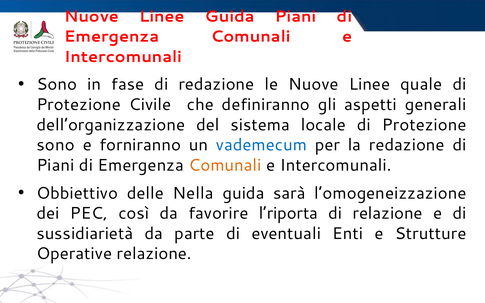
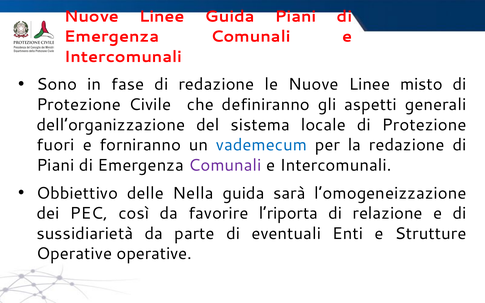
quale: quale -> misto (421, 84)
sono: sono -> fuori (56, 145)
Comunali colour: orange -> purple (225, 165)
Operative relazione: relazione -> operative (154, 254)
